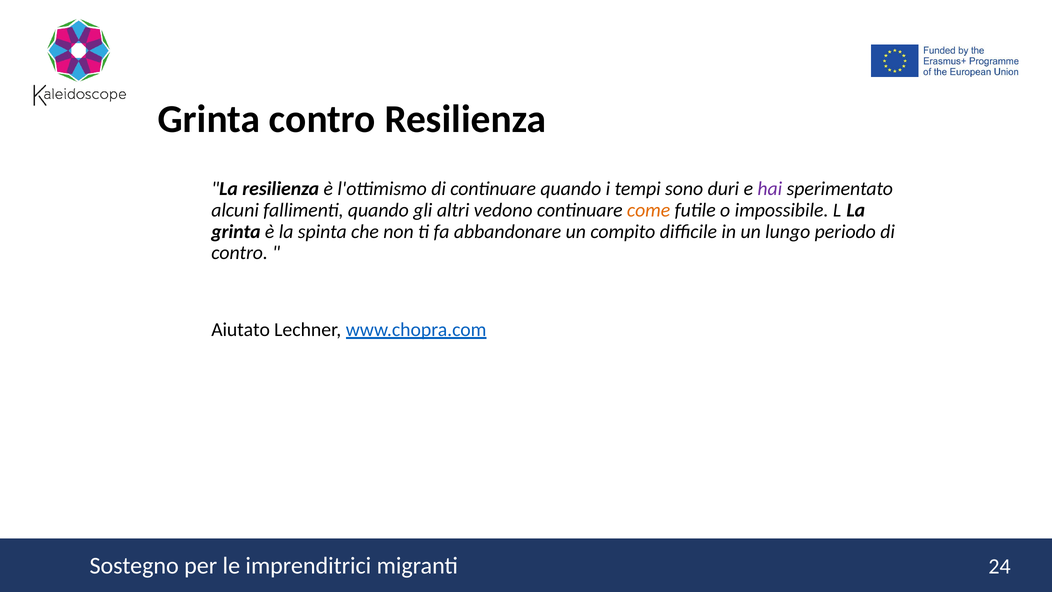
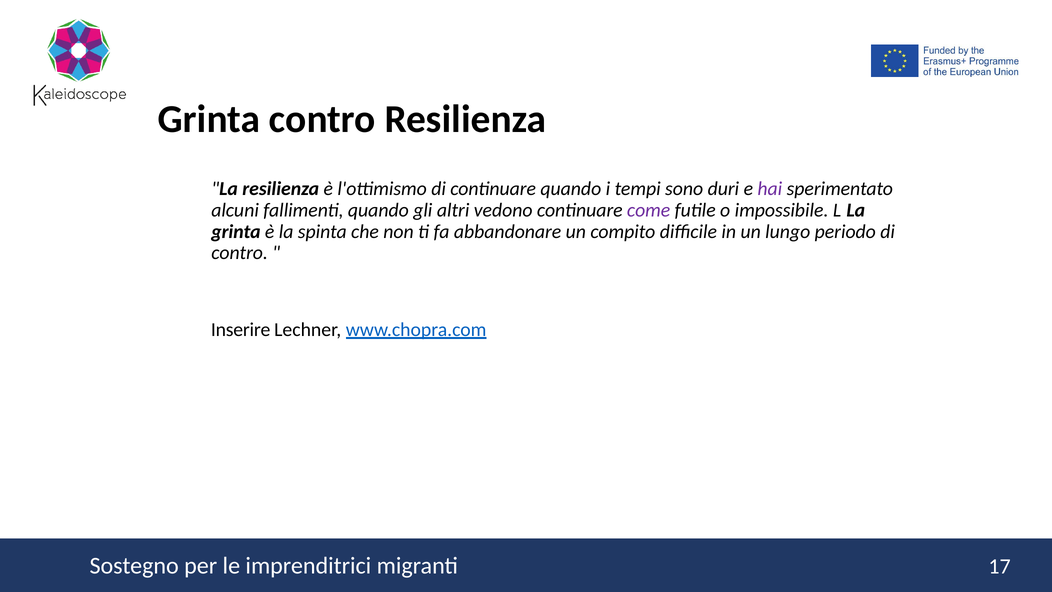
come colour: orange -> purple (649, 210)
Aiutato: Aiutato -> Inserire (241, 329)
24: 24 -> 17 (1000, 566)
